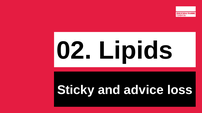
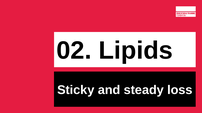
advice: advice -> steady (144, 90)
